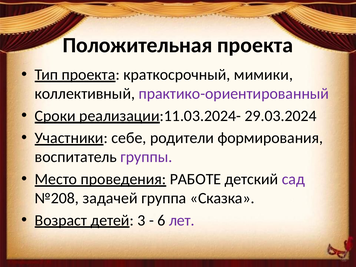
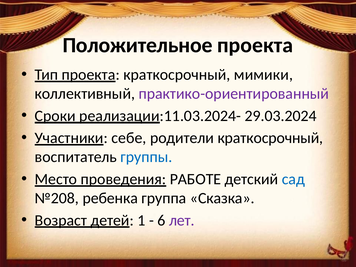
Положительная: Положительная -> Положительное (138, 45)
родители формирования: формирования -> краткосрочный (270, 138)
группы colour: purple -> blue (146, 157)
сад colour: purple -> blue (293, 179)
задачей: задачей -> ребенка (110, 198)
3: 3 -> 1 (141, 220)
